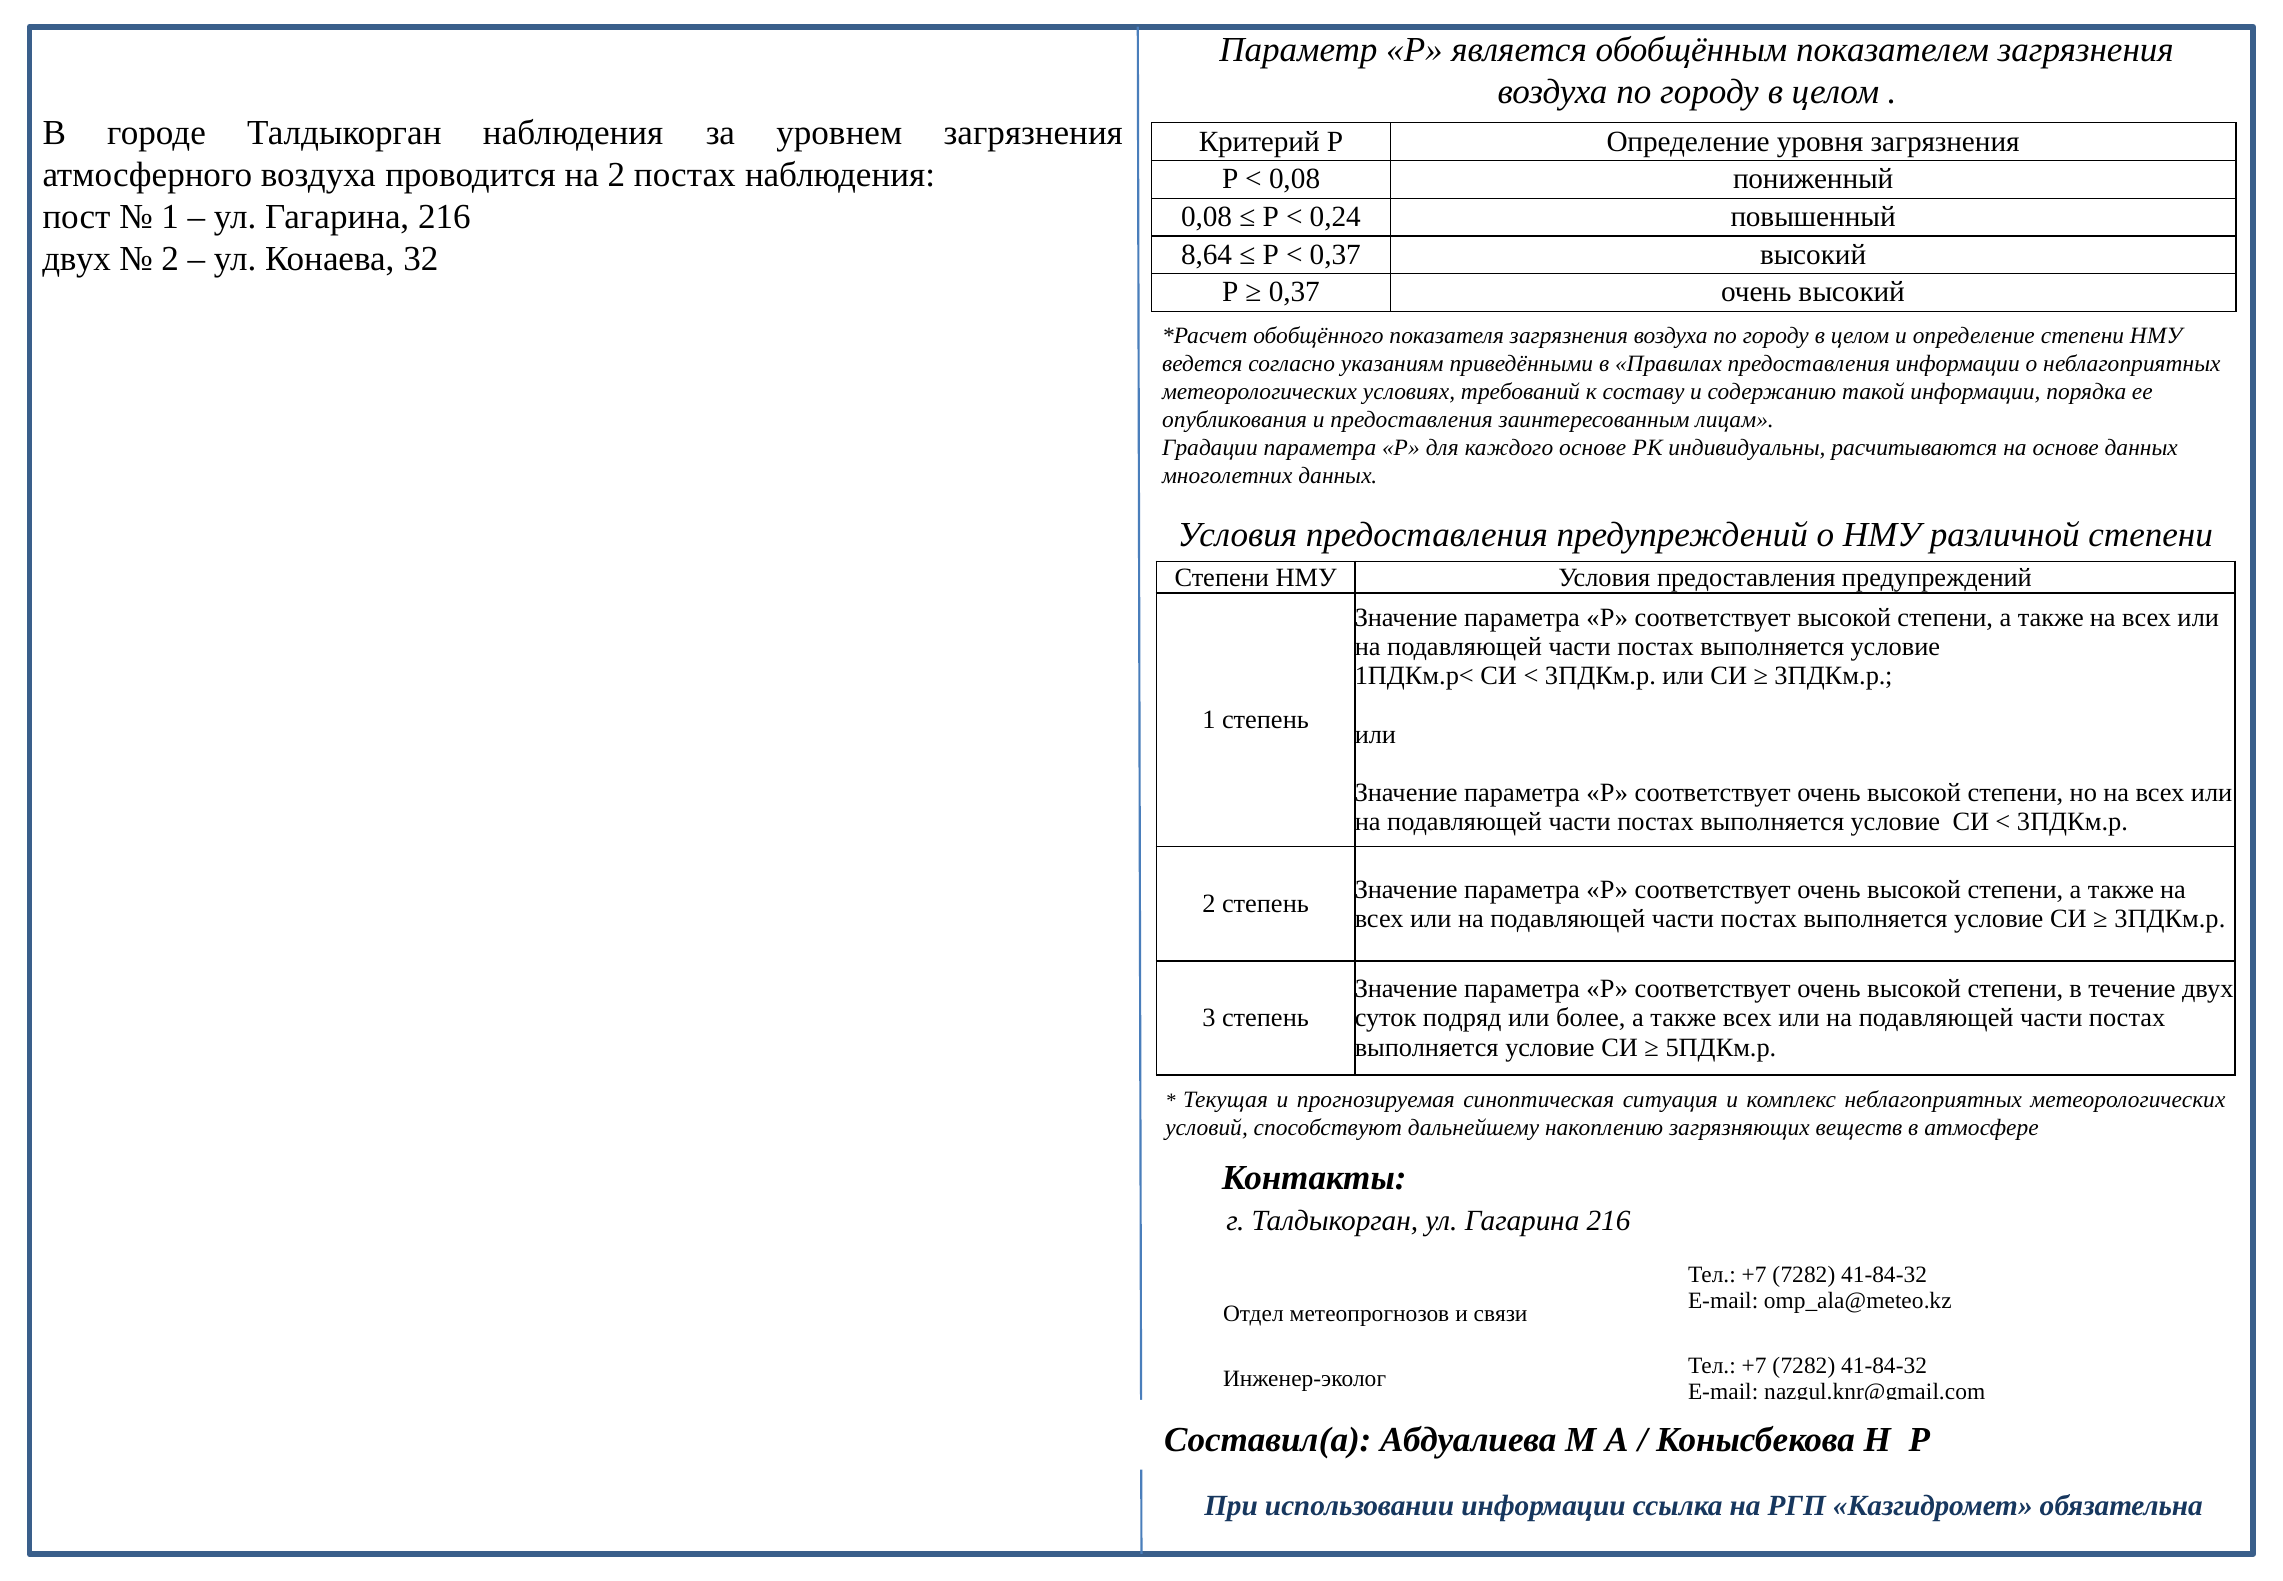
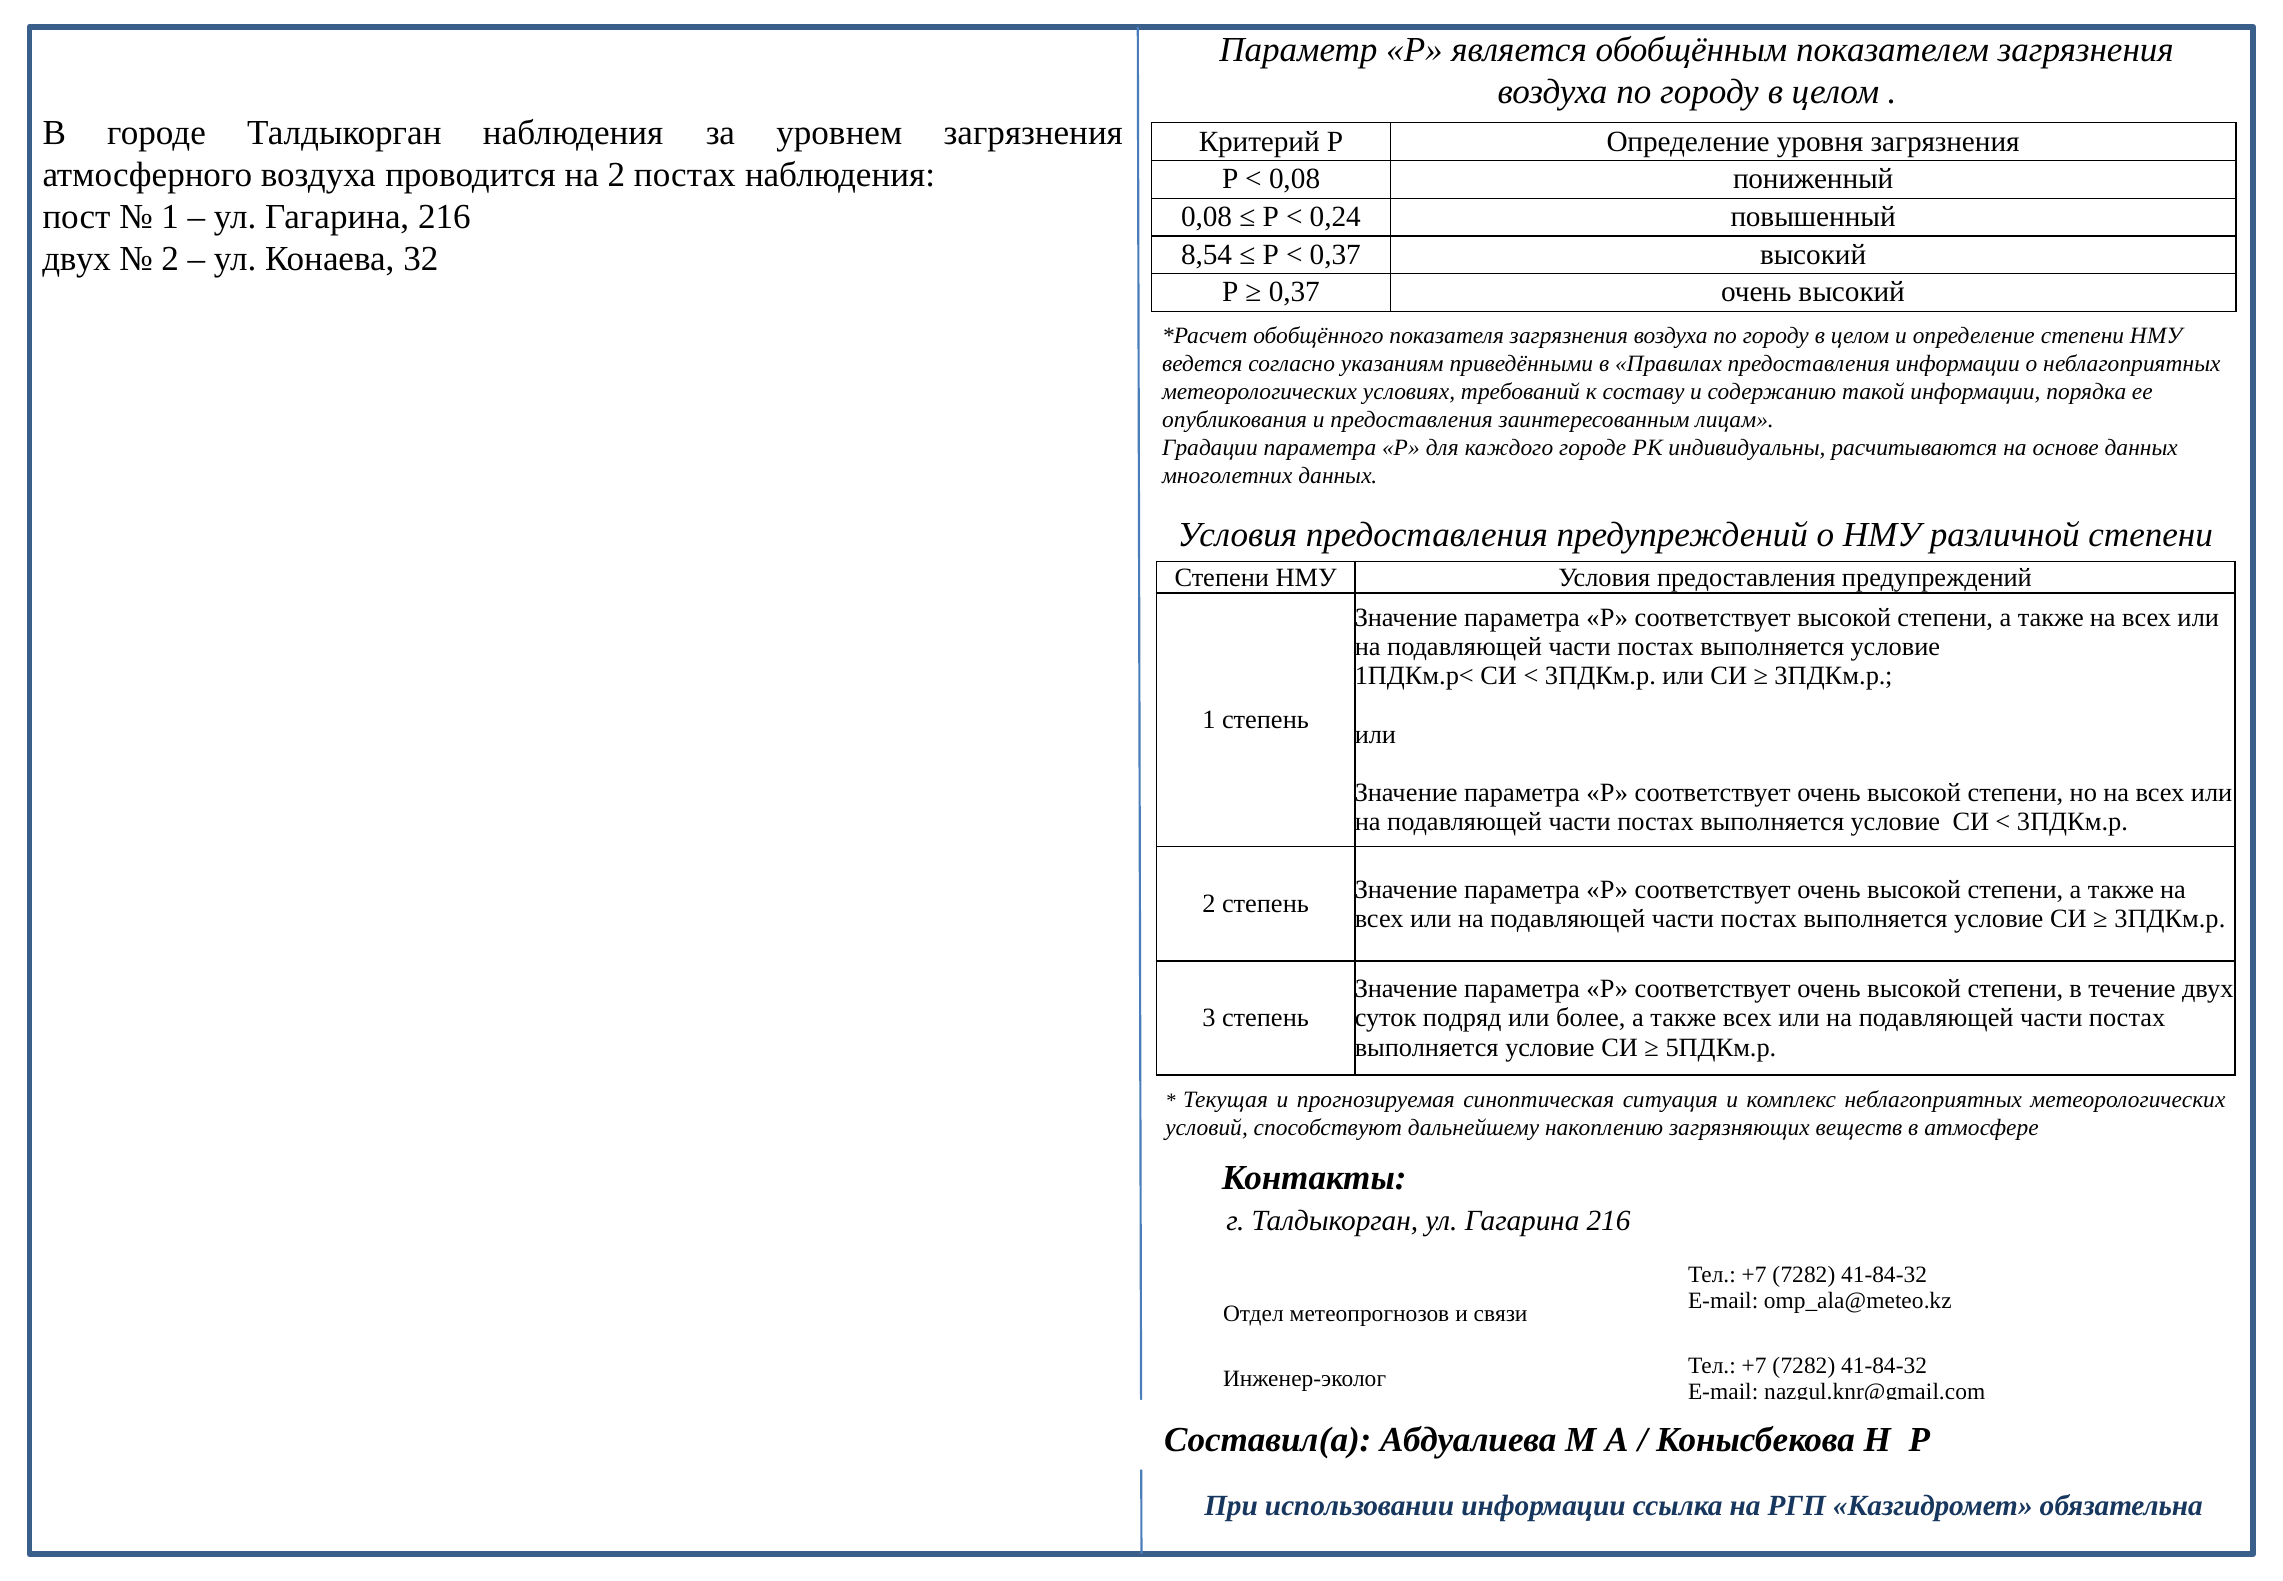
8,64: 8,64 -> 8,54 (1207, 254)
каждого основе: основе -> городе (1593, 447)
